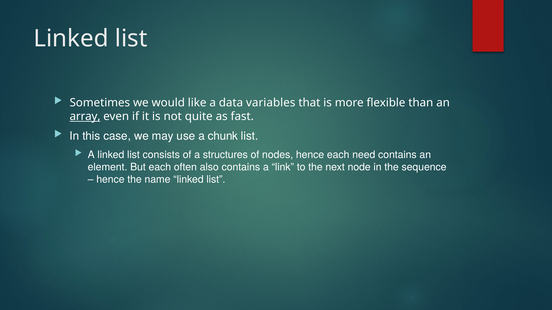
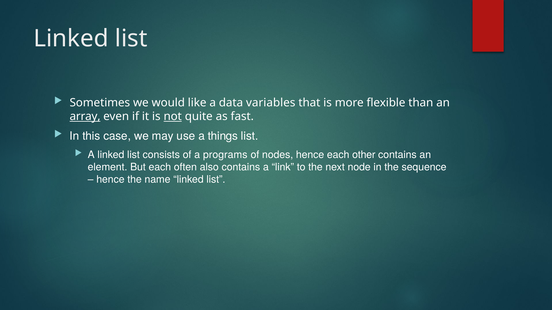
not underline: none -> present (173, 117)
chunk: chunk -> things (223, 136)
structures: structures -> programs (225, 155)
need: need -> other (364, 155)
